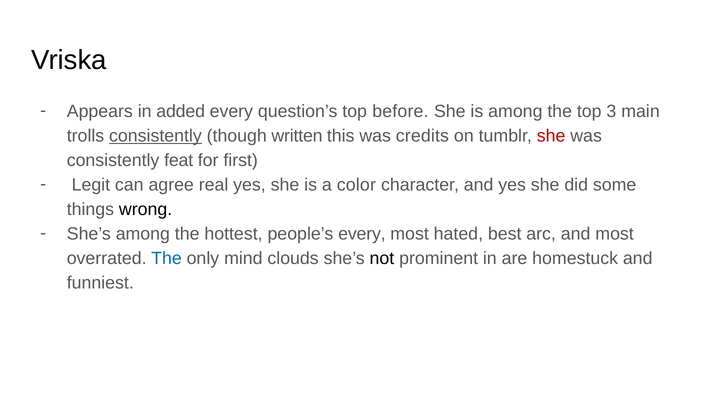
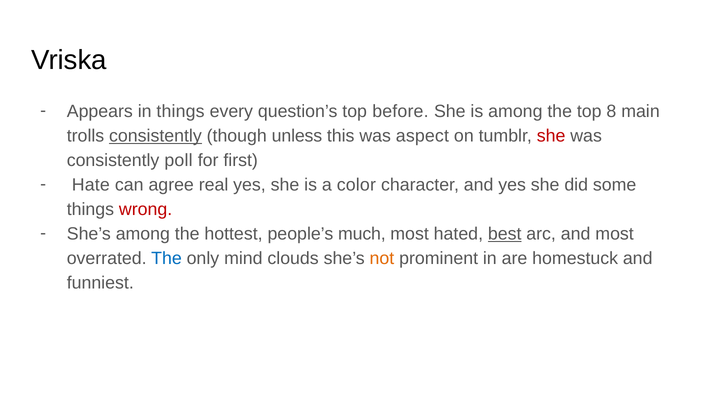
in added: added -> things (181, 112)
3: 3 -> 8 (611, 112)
written: written -> unless (297, 136)
credits: credits -> aspect (422, 136)
feat: feat -> poll (178, 161)
Legit: Legit -> Hate (91, 185)
wrong colour: black -> red (146, 210)
people’s every: every -> much (362, 234)
best underline: none -> present (505, 234)
not colour: black -> orange (382, 259)
